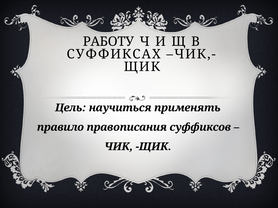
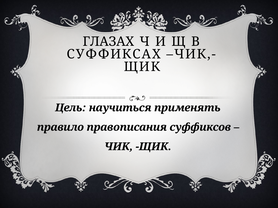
РАБОТУ: РАБОТУ -> ГЛАЗАХ (108, 42)
